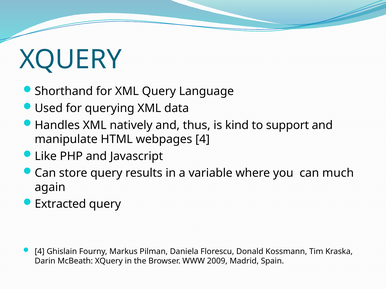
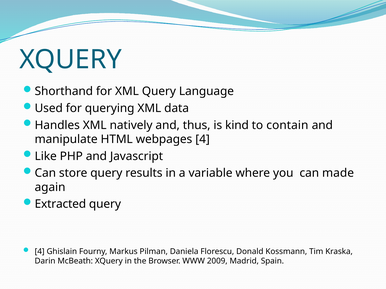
support: support -> contain (287, 125)
much: much -> made (338, 173)
